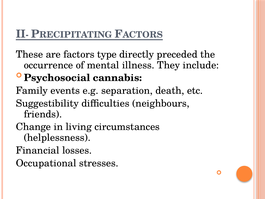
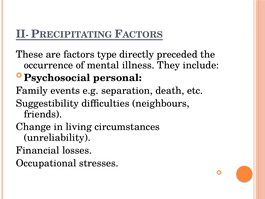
cannabis: cannabis -> personal (117, 78)
helplessness: helplessness -> unreliability (57, 137)
